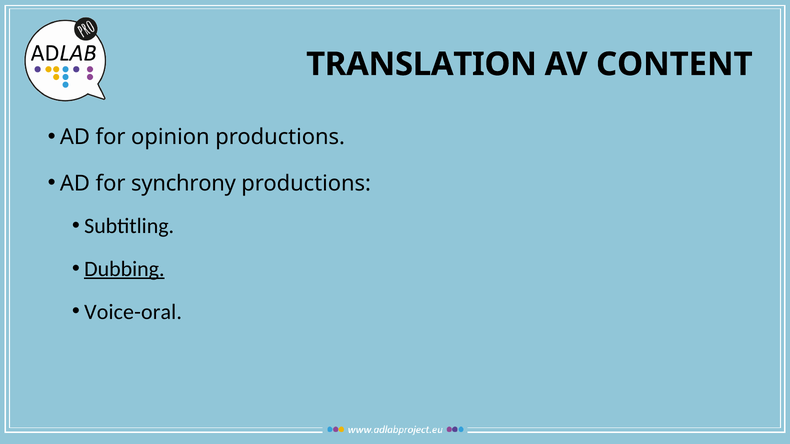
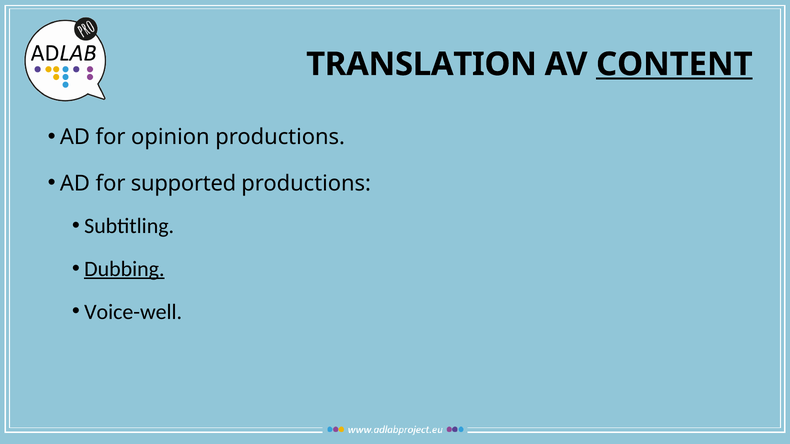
CONTENT underline: none -> present (674, 64)
synchrony: synchrony -> supported (184, 183)
Voice-oral: Voice-oral -> Voice-well (133, 312)
